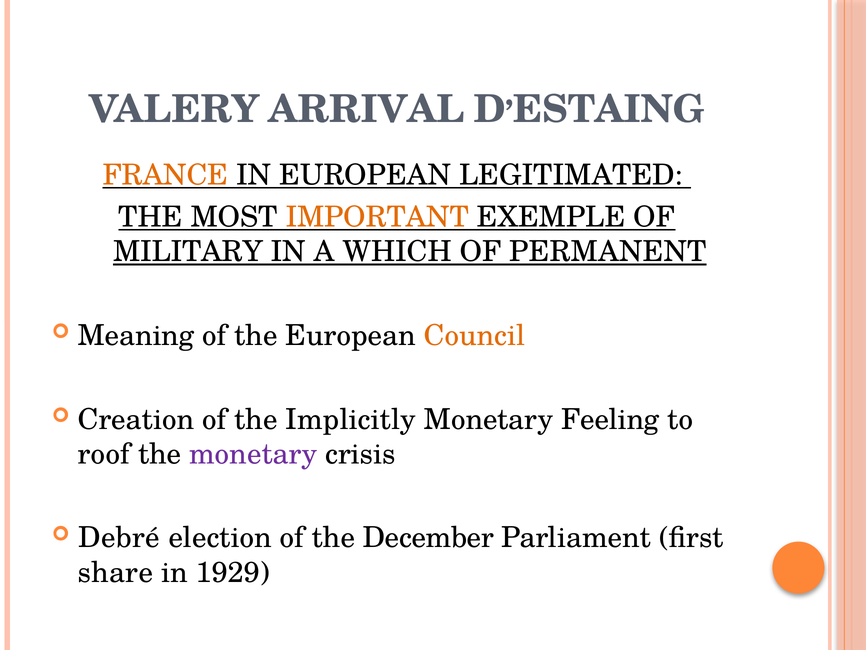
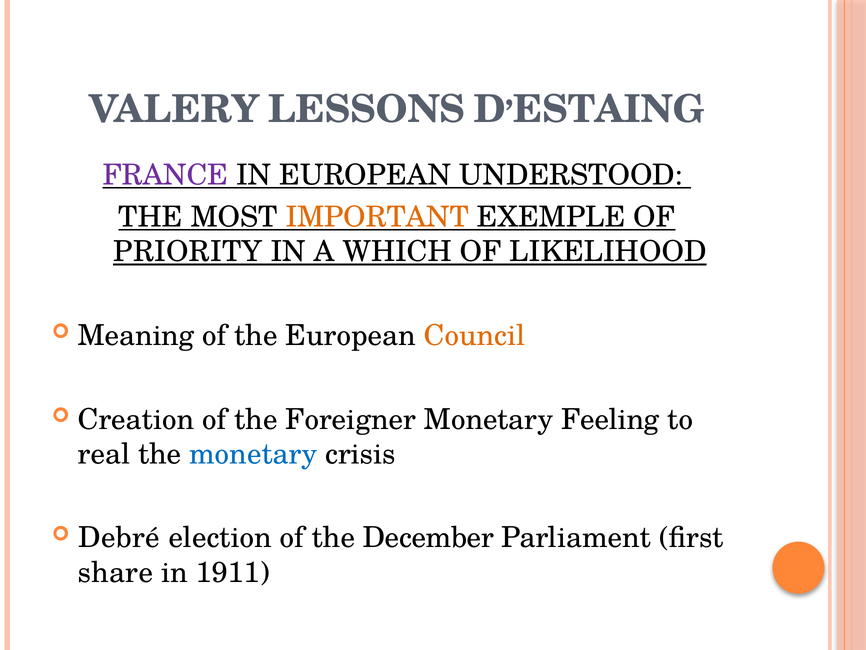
ARRIVAL: ARRIVAL -> LESSONS (367, 110)
FRANCE colour: orange -> purple (165, 175)
LEGITIMATED: LEGITIMATED -> UNDERSTOOD (571, 175)
MILITARY: MILITARY -> PRIORITY (188, 252)
PERMANENT: PERMANENT -> LIKELIHOOD (608, 252)
Implicitly: Implicitly -> Foreigner (351, 419)
roof: roof -> real (104, 454)
monetary colour: purple -> blue (253, 454)
1929: 1929 -> 1911 (233, 572)
